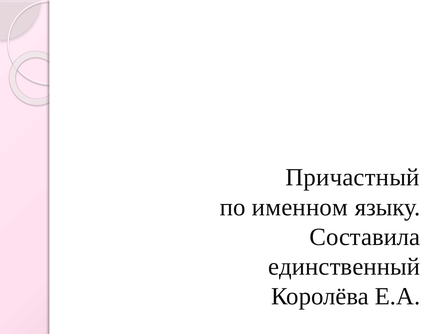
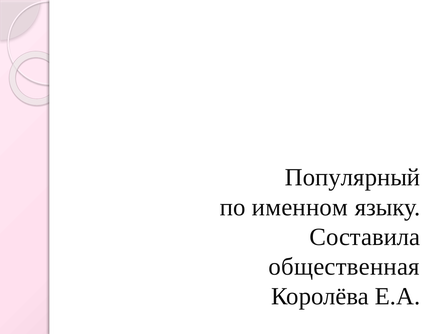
Причастный: Причастный -> Популярный (353, 178)
единственный: единственный -> общественная (344, 267)
